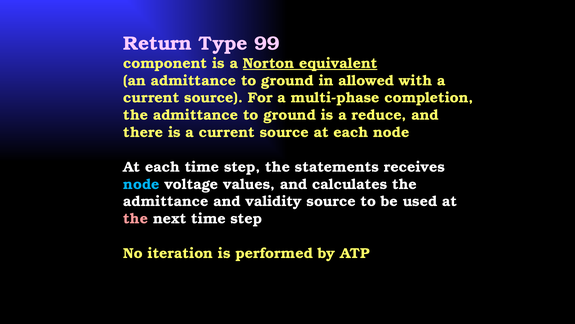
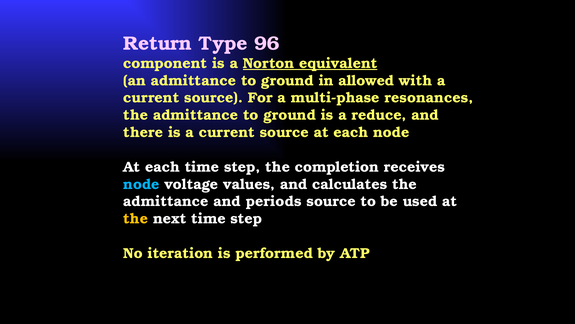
99: 99 -> 96 (267, 43)
completion: completion -> resonances (429, 98)
statements: statements -> completion (337, 167)
validity: validity -> periods (274, 201)
the colour: pink -> yellow (136, 218)
